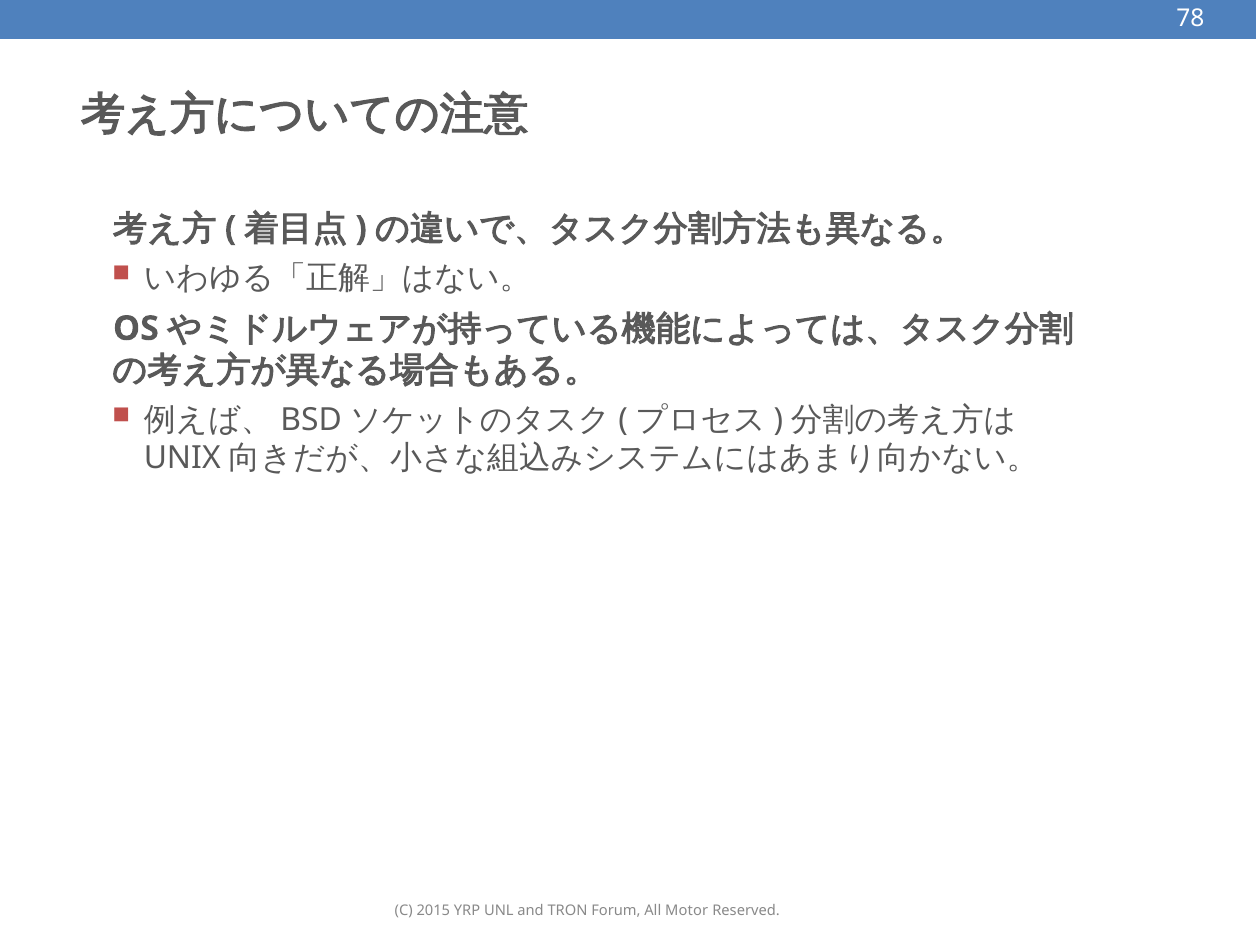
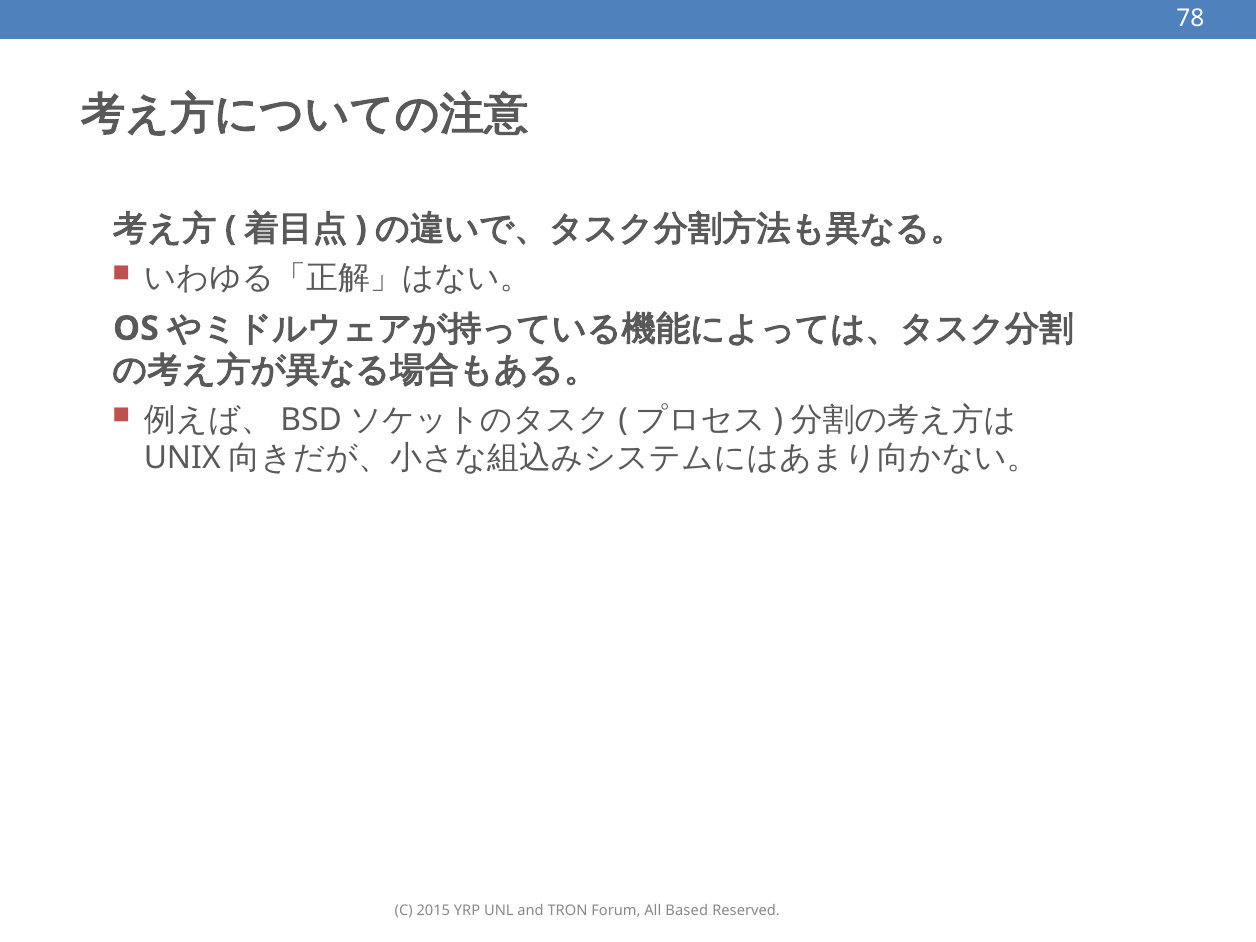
Motor: Motor -> Based (687, 910)
